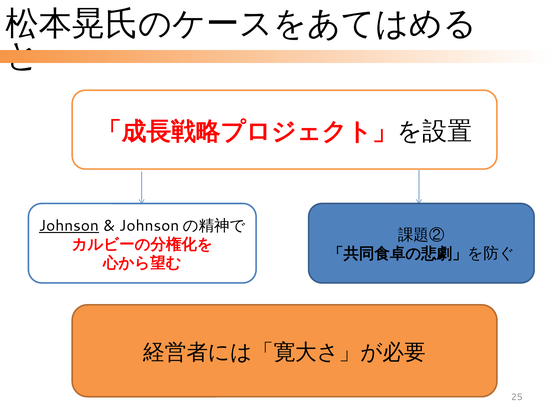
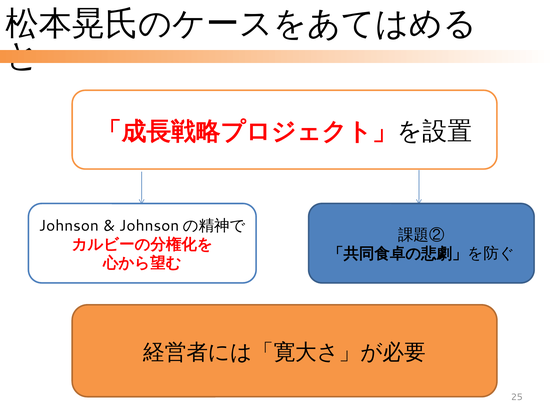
Johnson underline: present -> none (69, 226)
